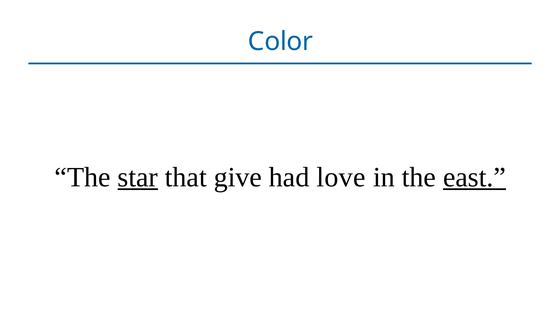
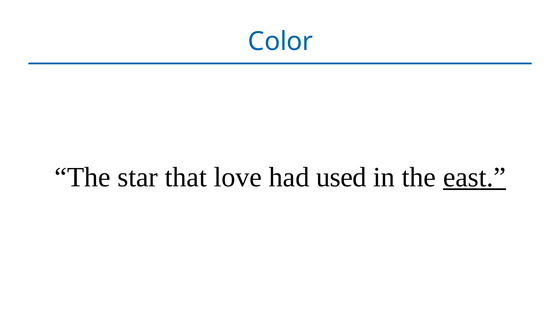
star underline: present -> none (138, 177)
give: give -> love (238, 177)
love: love -> used (341, 177)
